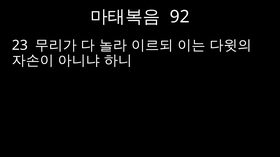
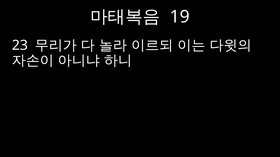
92: 92 -> 19 (180, 17)
